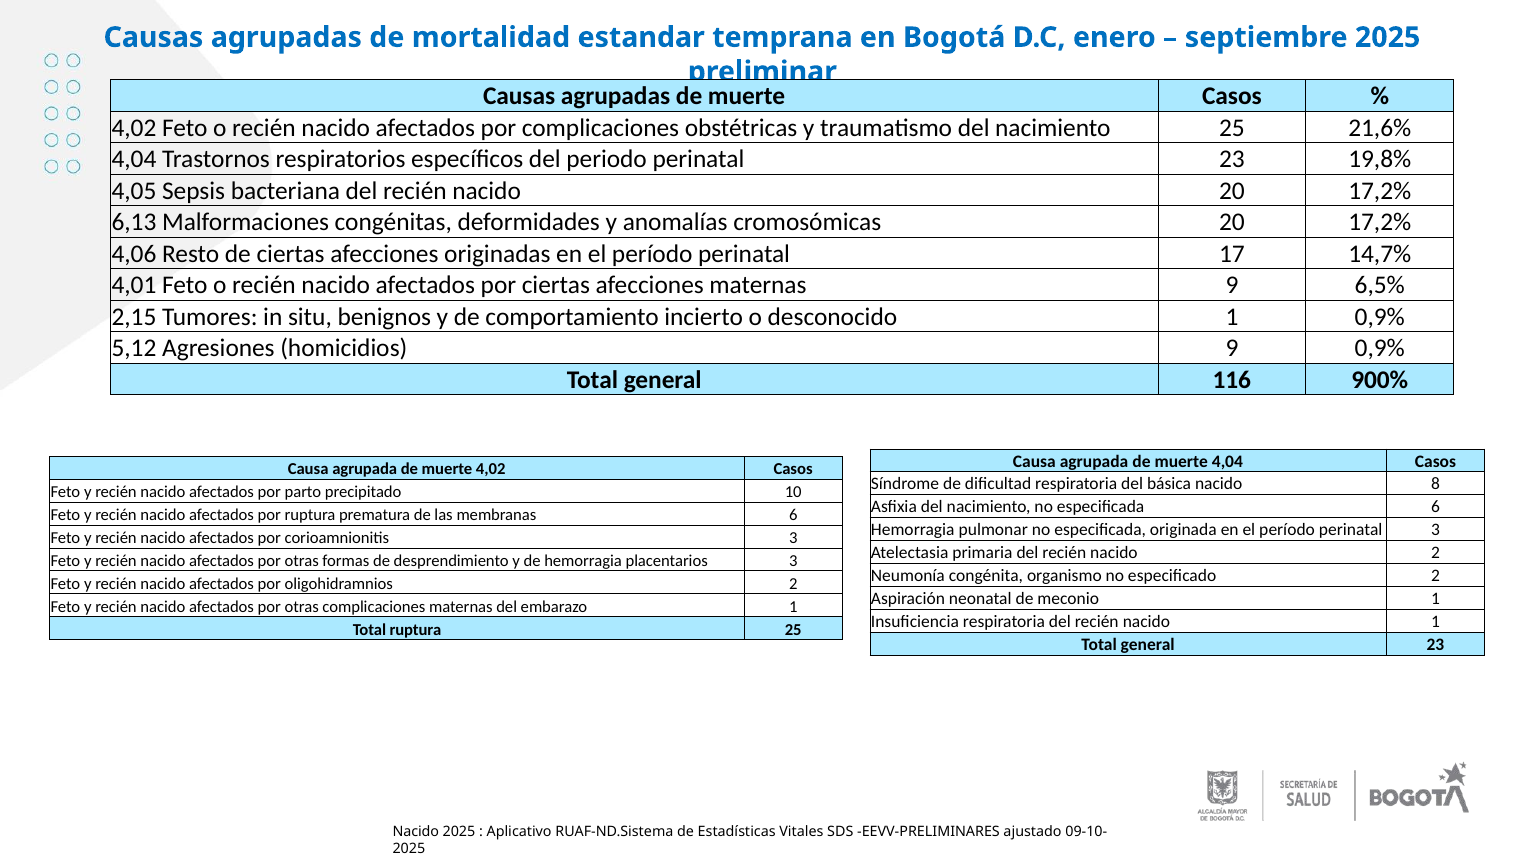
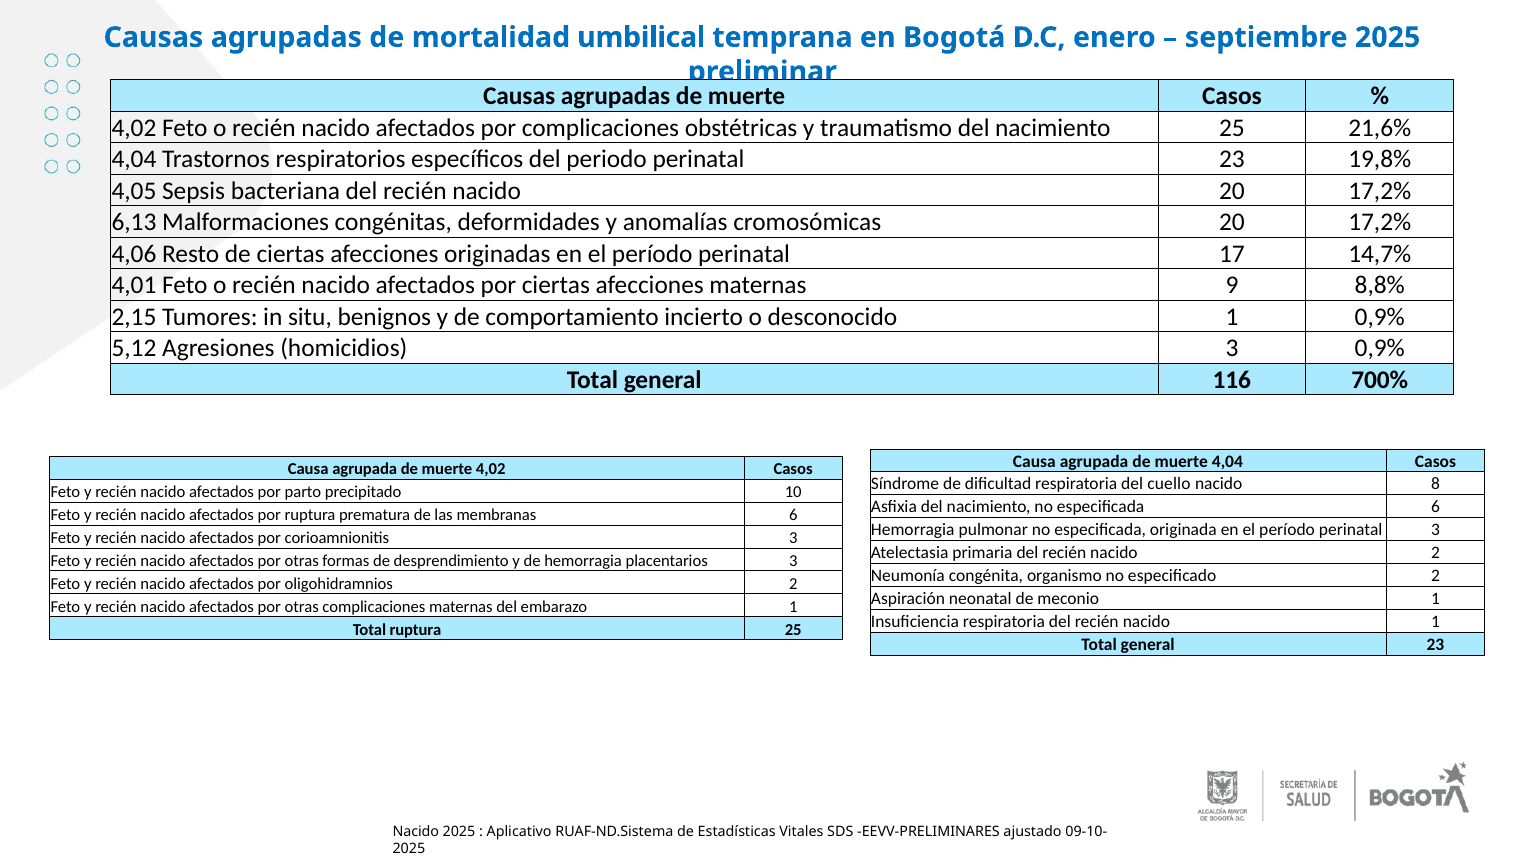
estandar: estandar -> umbilical (641, 37)
6,5%: 6,5% -> 8,8% (1380, 285)
homicidios 9: 9 -> 3 (1232, 348)
900%: 900% -> 700% (1380, 380)
básica: básica -> cuello (1169, 484)
